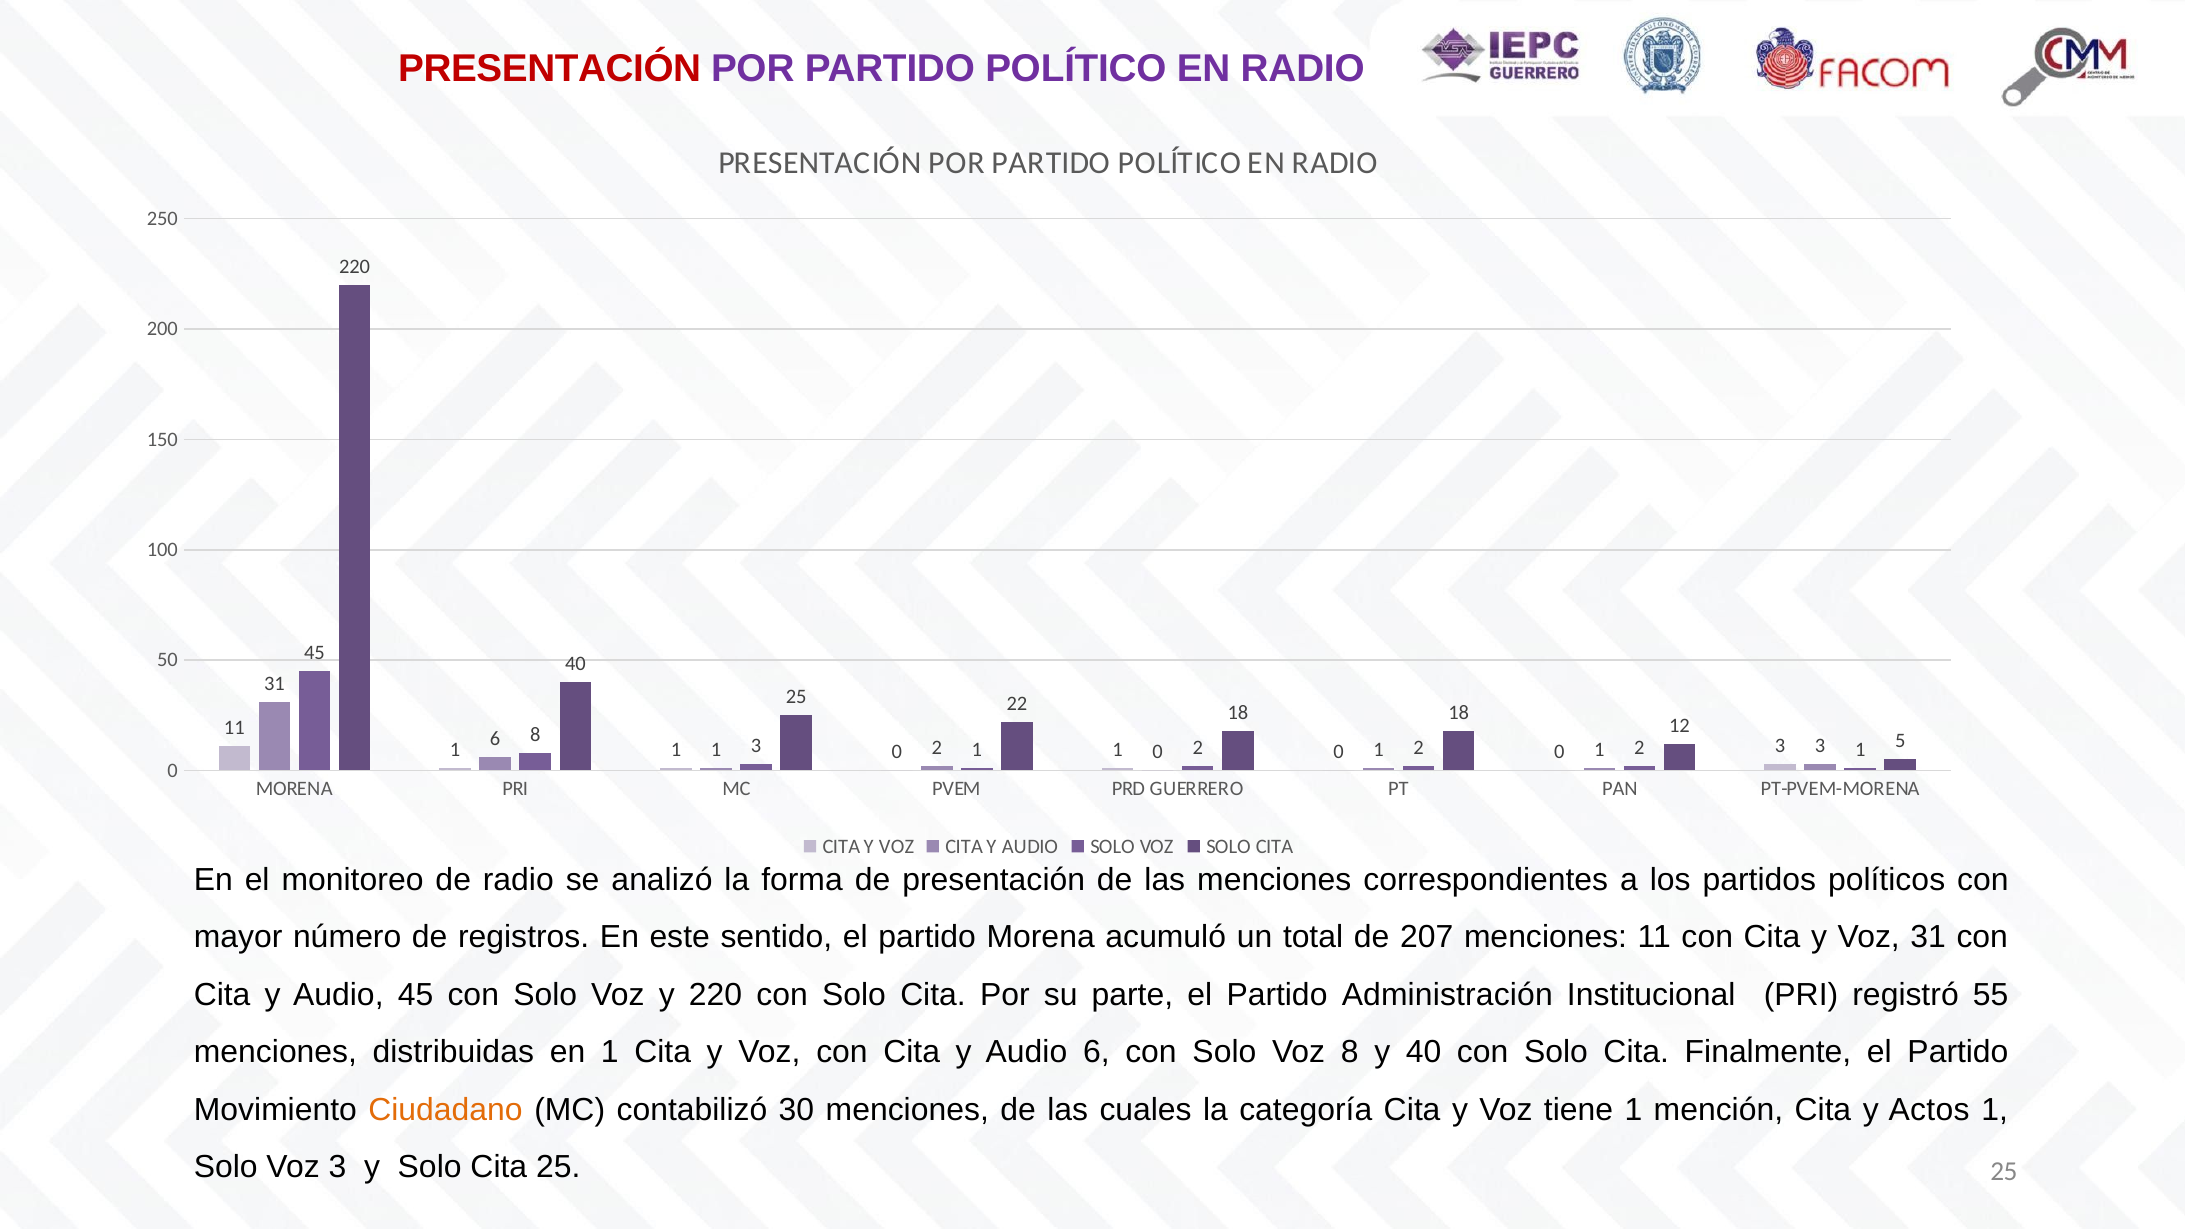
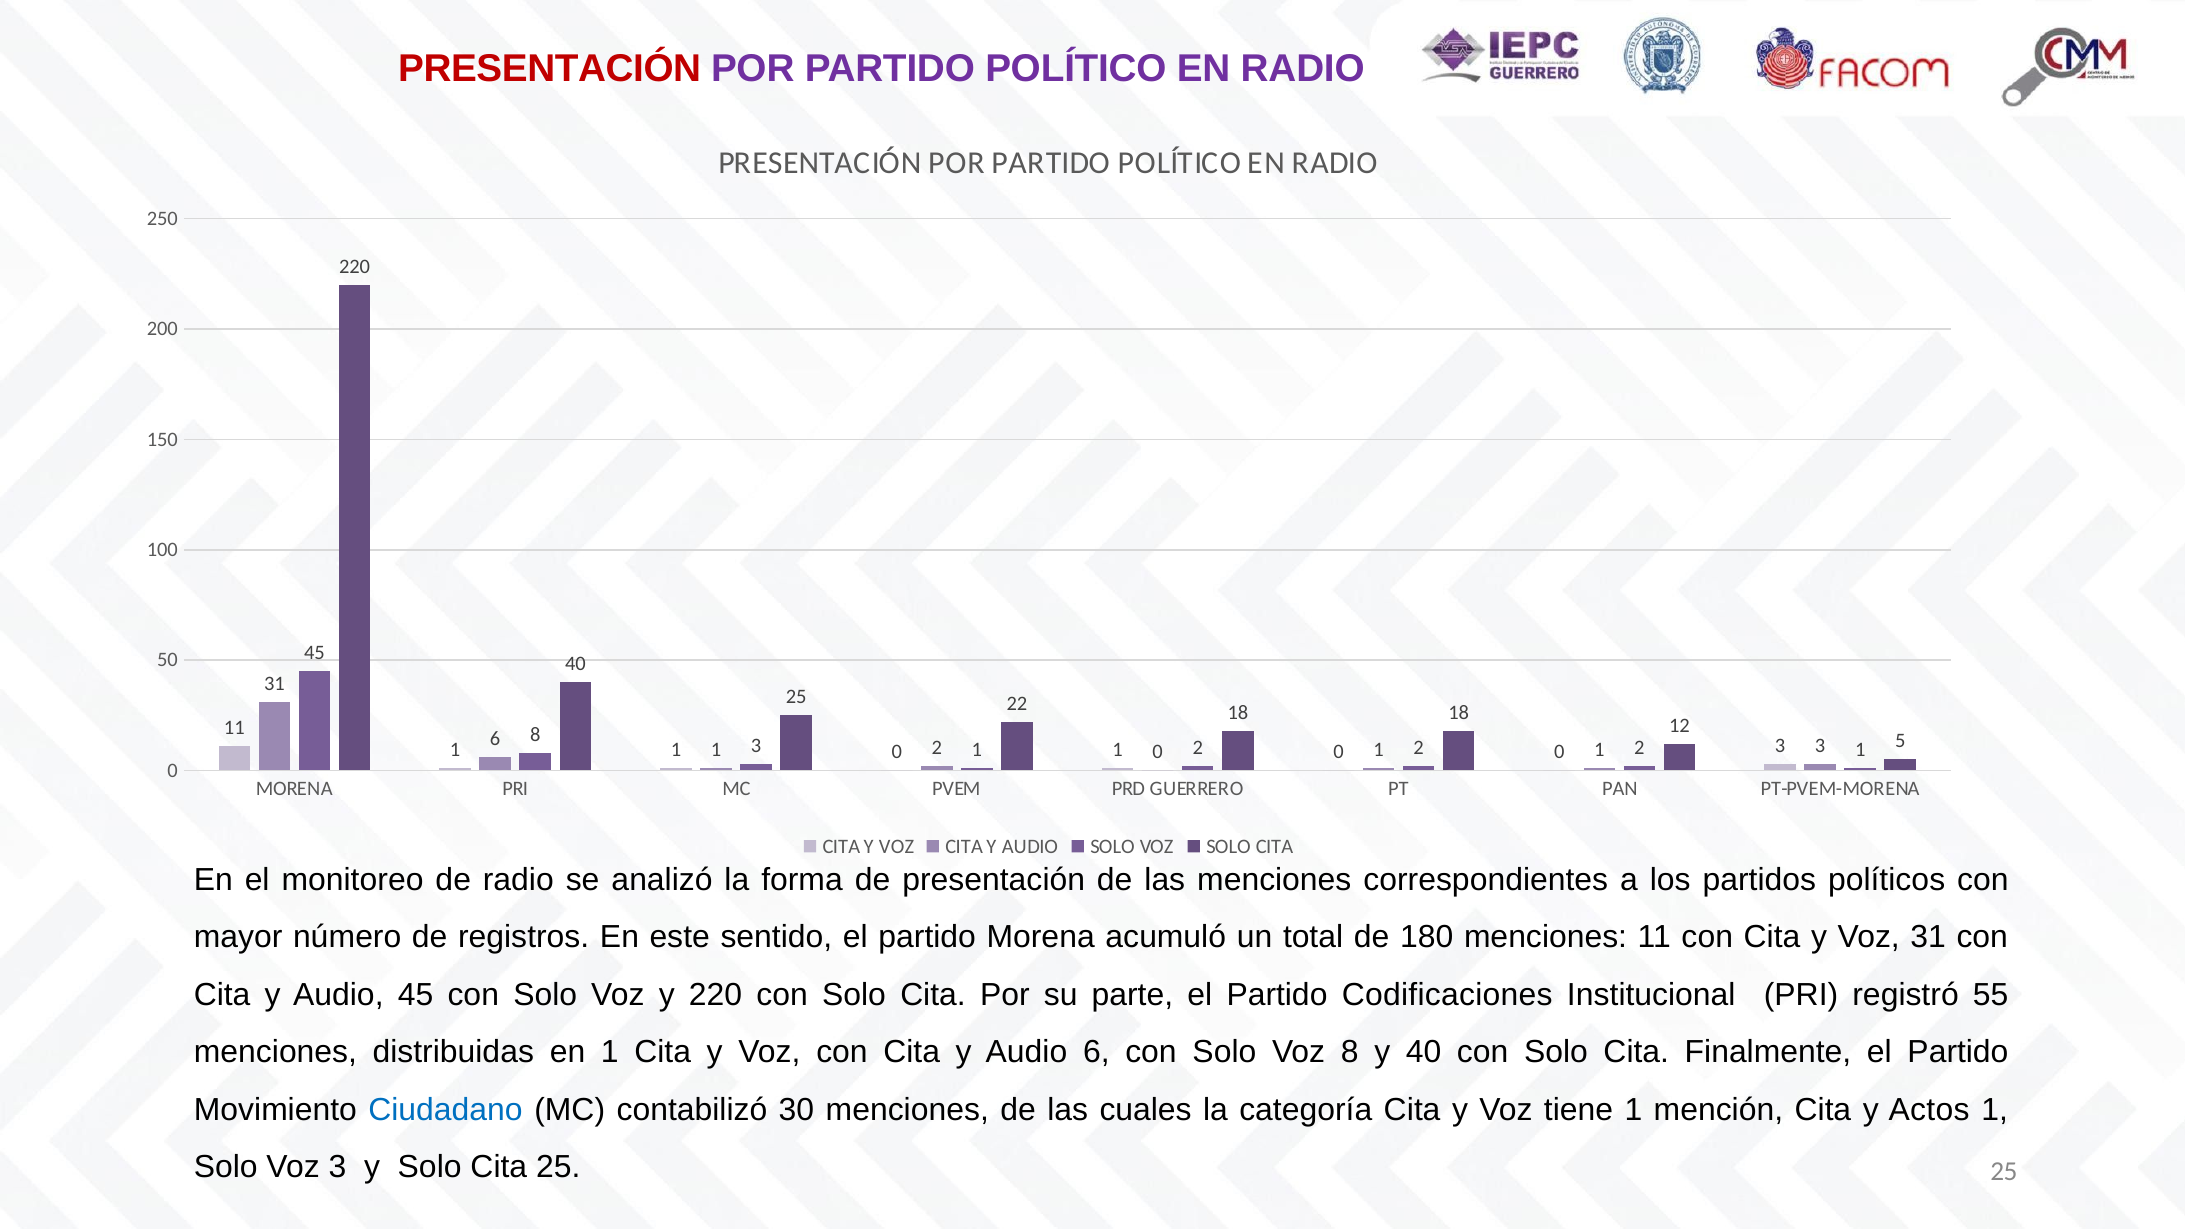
207: 207 -> 180 (1427, 937)
Administración: Administración -> Codificaciones (1447, 995)
Ciudadano colour: orange -> blue (446, 1110)
